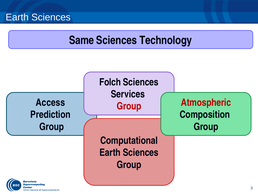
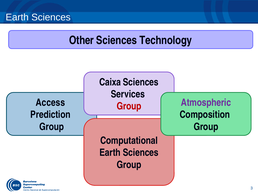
Same: Same -> Other (82, 40)
Folch: Folch -> Caixa (110, 82)
Atmospheric colour: red -> purple (206, 102)
